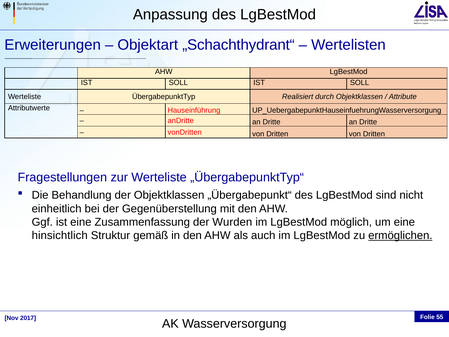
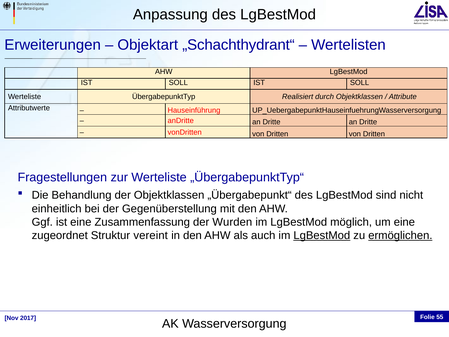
hinsichtlich: hinsichtlich -> zugeordnet (60, 235)
gemäß: gemäß -> vereint (151, 235)
LgBestMod underline: none -> present (322, 235)
